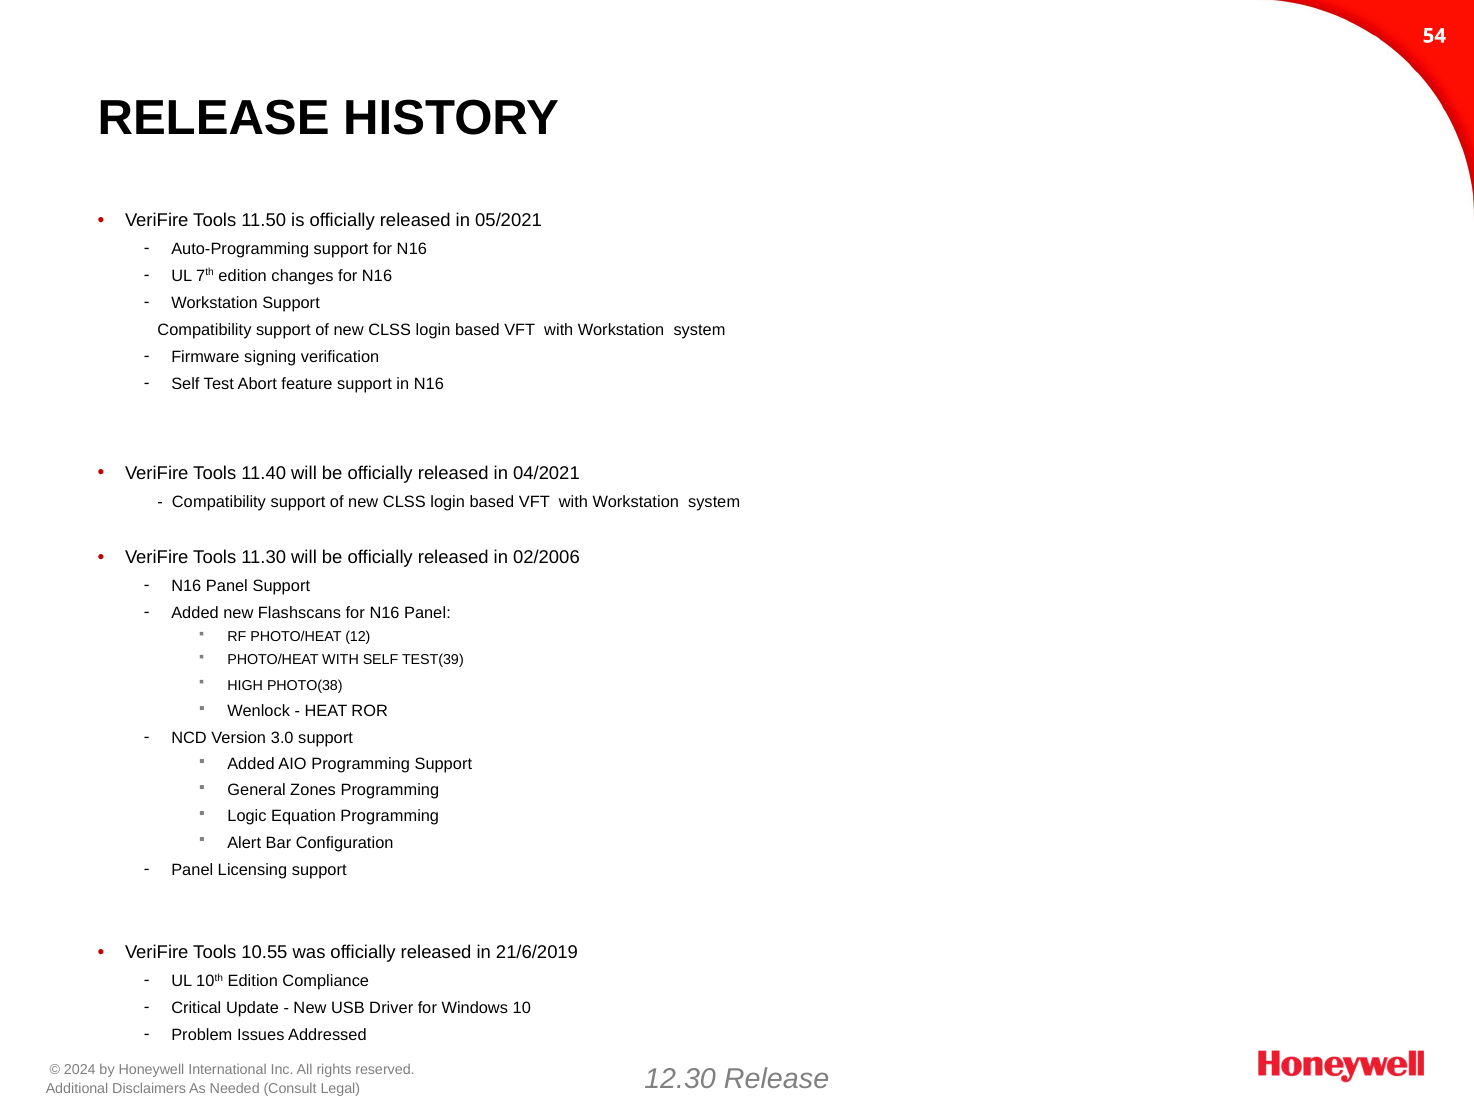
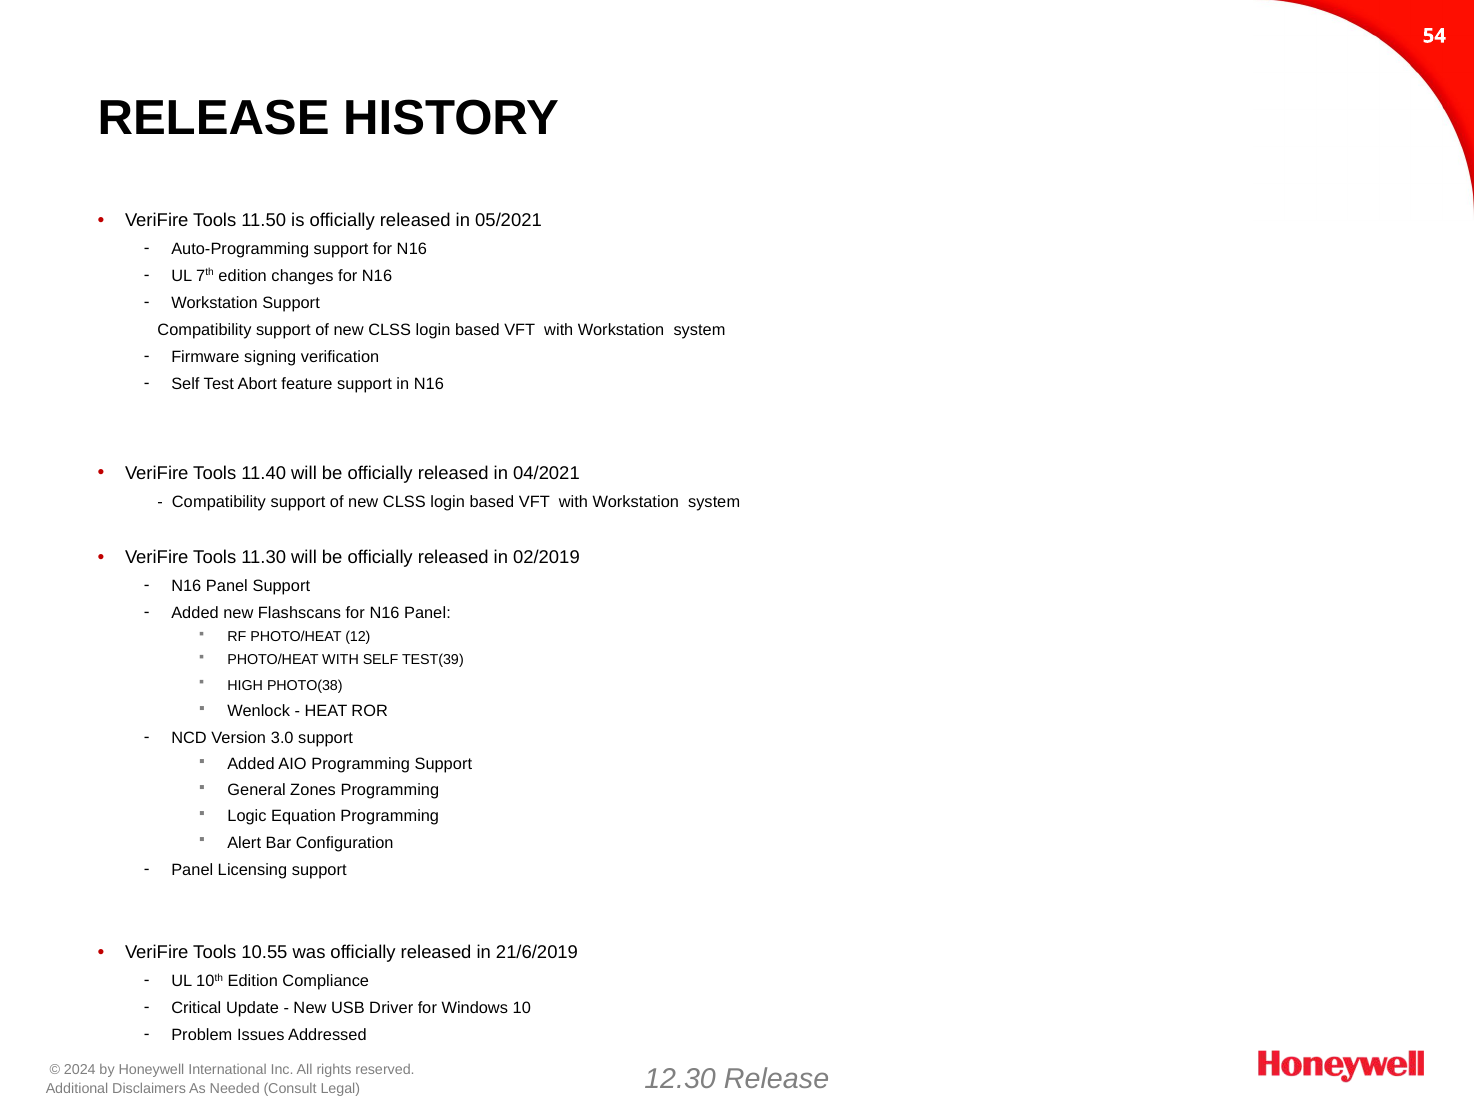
02/2006: 02/2006 -> 02/2019 (546, 558)
